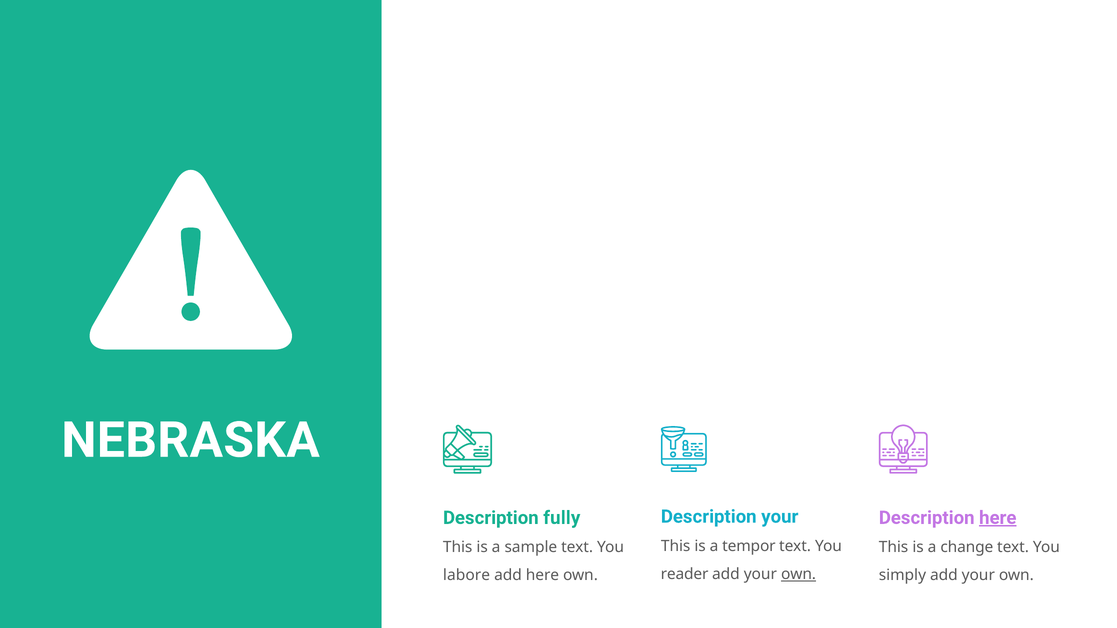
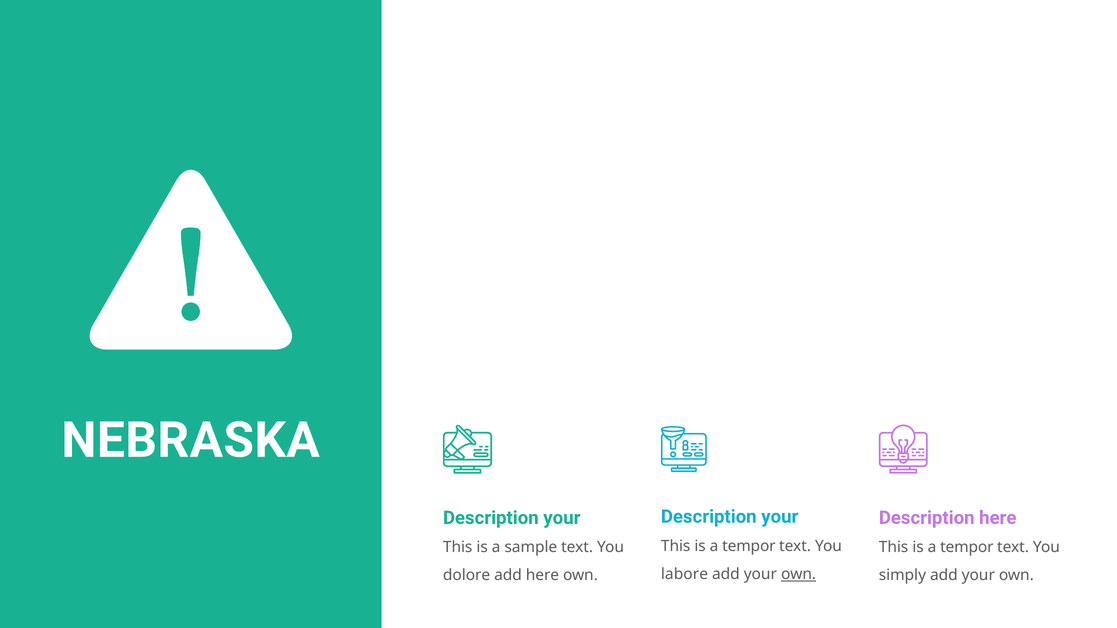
fully: fully -> your (562, 518)
here underline: present -> none (998, 518)
change: change -> tempor (967, 548)
reader: reader -> labore (684, 574)
labore: labore -> dolore (467, 576)
